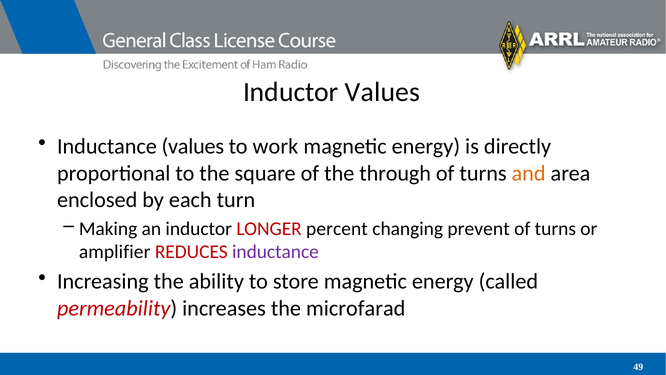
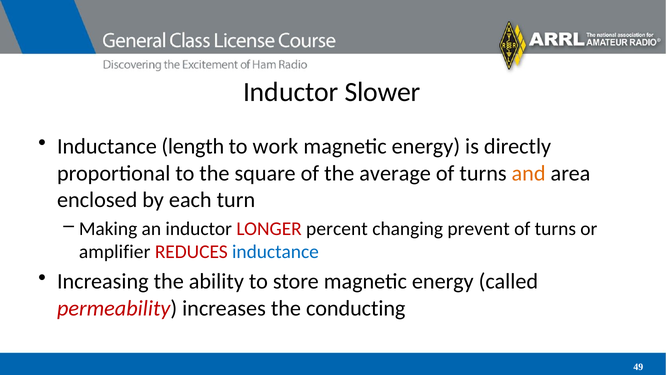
Inductor Values: Values -> Slower (383, 92)
Inductance values: values -> length (193, 146)
through: through -> average (395, 173)
inductance colour: purple -> blue (275, 252)
microfarad: microfarad -> conducting (356, 308)
